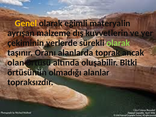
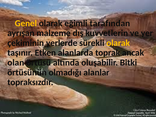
materyalin: materyalin -> tarafından (110, 23)
olarak colour: light green -> yellow (118, 43)
Oranı: Oranı -> Etken (45, 53)
